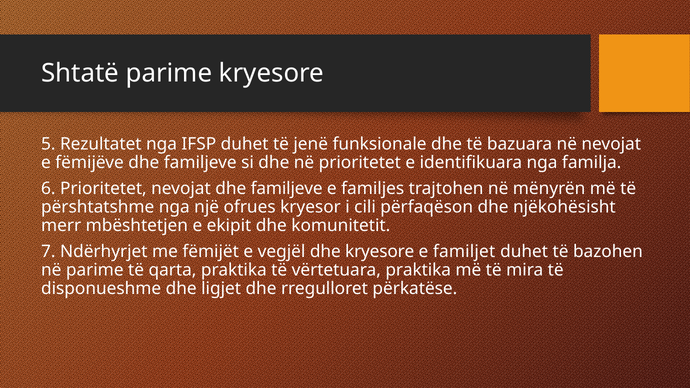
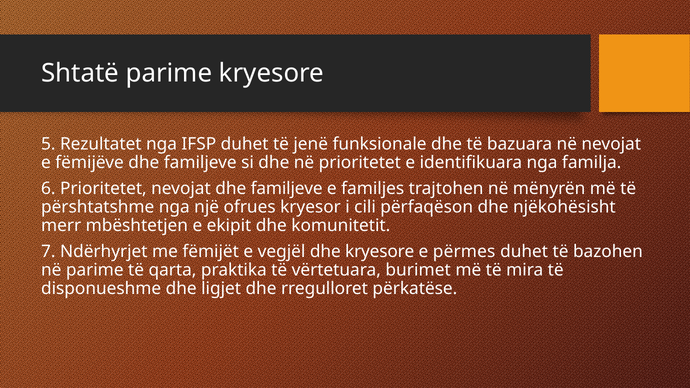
familjet: familjet -> përmes (464, 252)
vërtetuara praktika: praktika -> burimet (418, 270)
